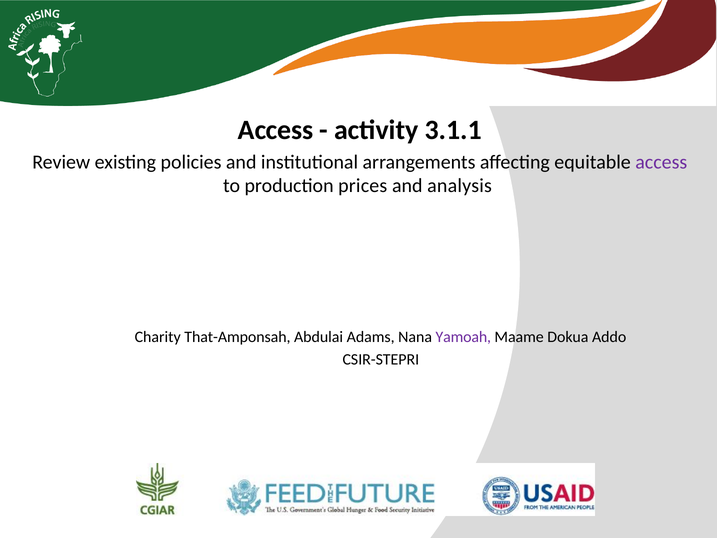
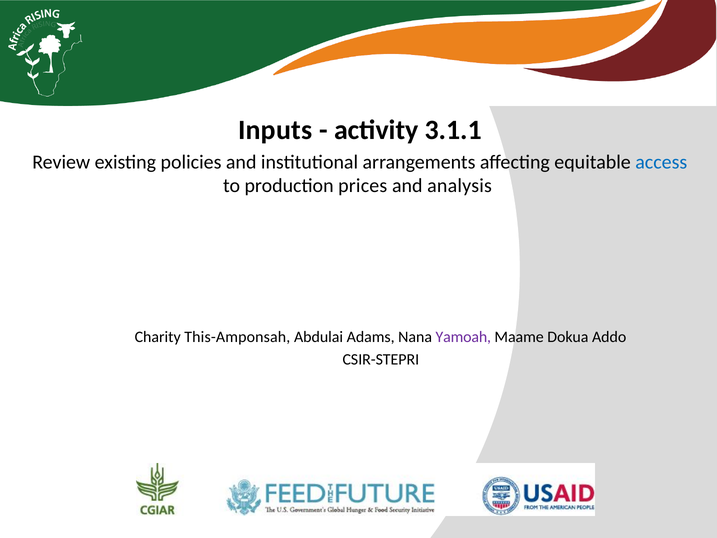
Access: Access -> Inputs (275, 130)
access colour: purple -> blue (661, 162)
That-Amponsah: That-Amponsah -> This-Amponsah (237, 337)
